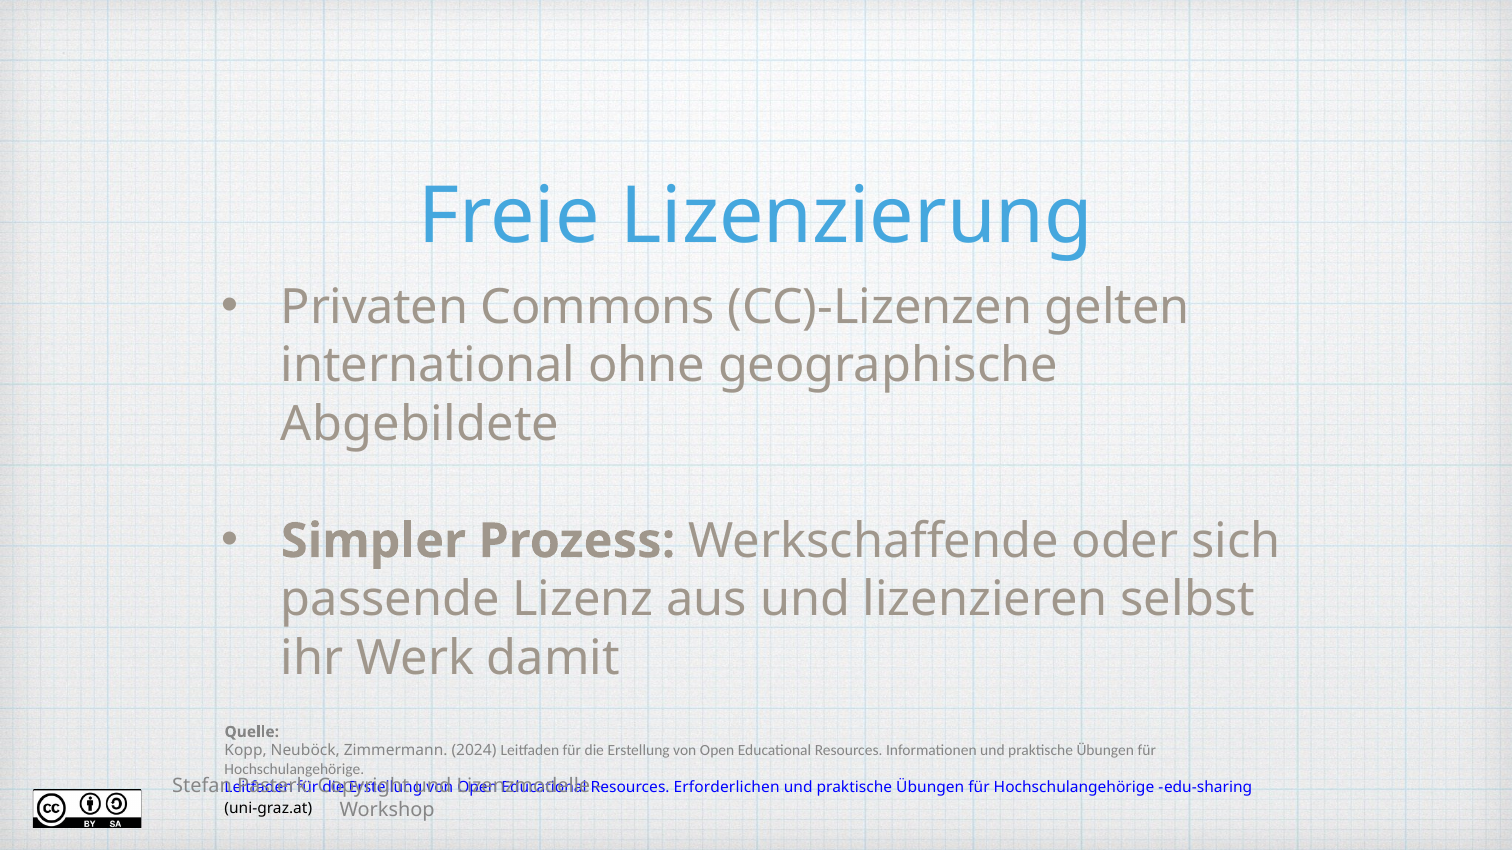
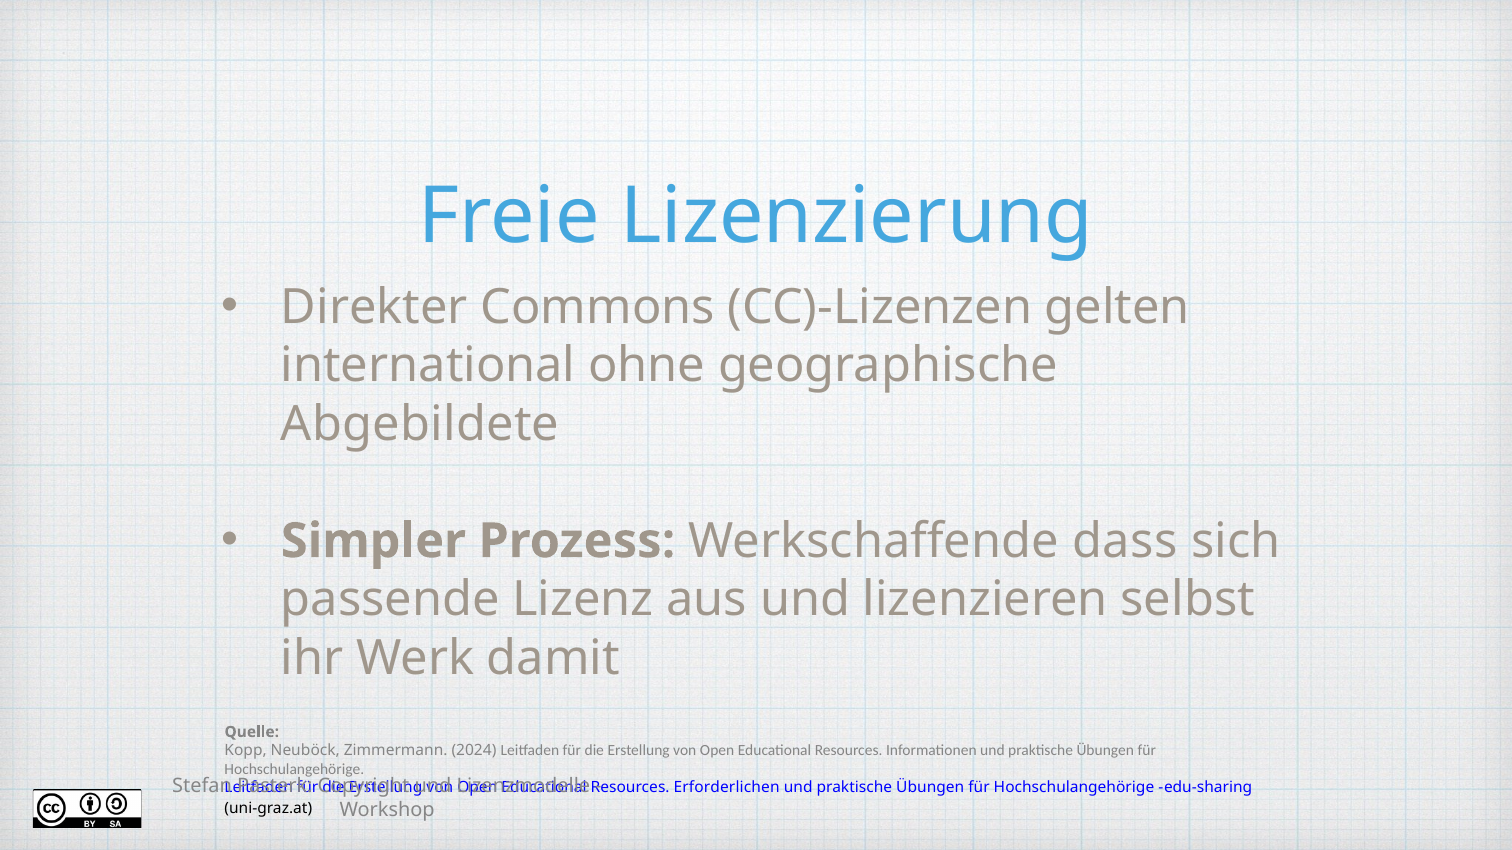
Privaten: Privaten -> Direkter (374, 308)
oder: oder -> dass (1125, 541)
